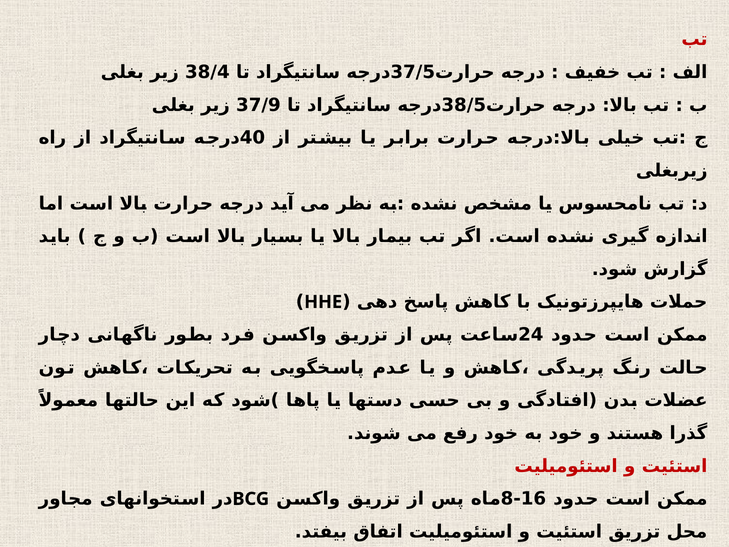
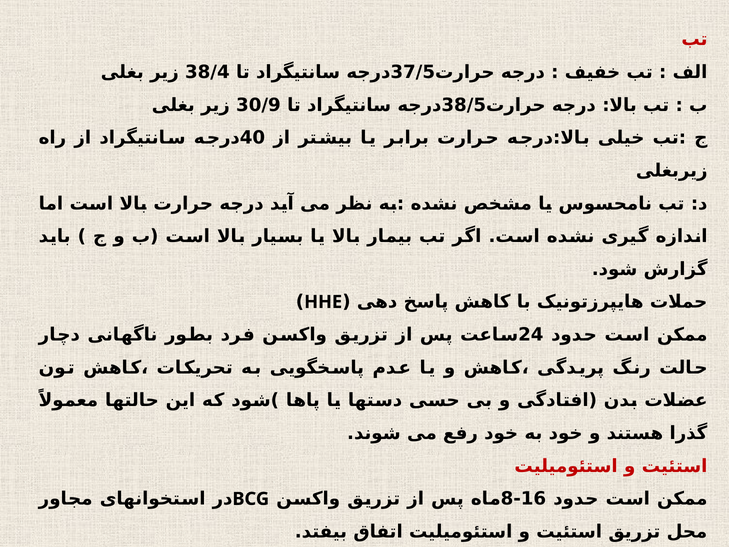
37/9: 37/9 -> 30/9 (258, 105)
